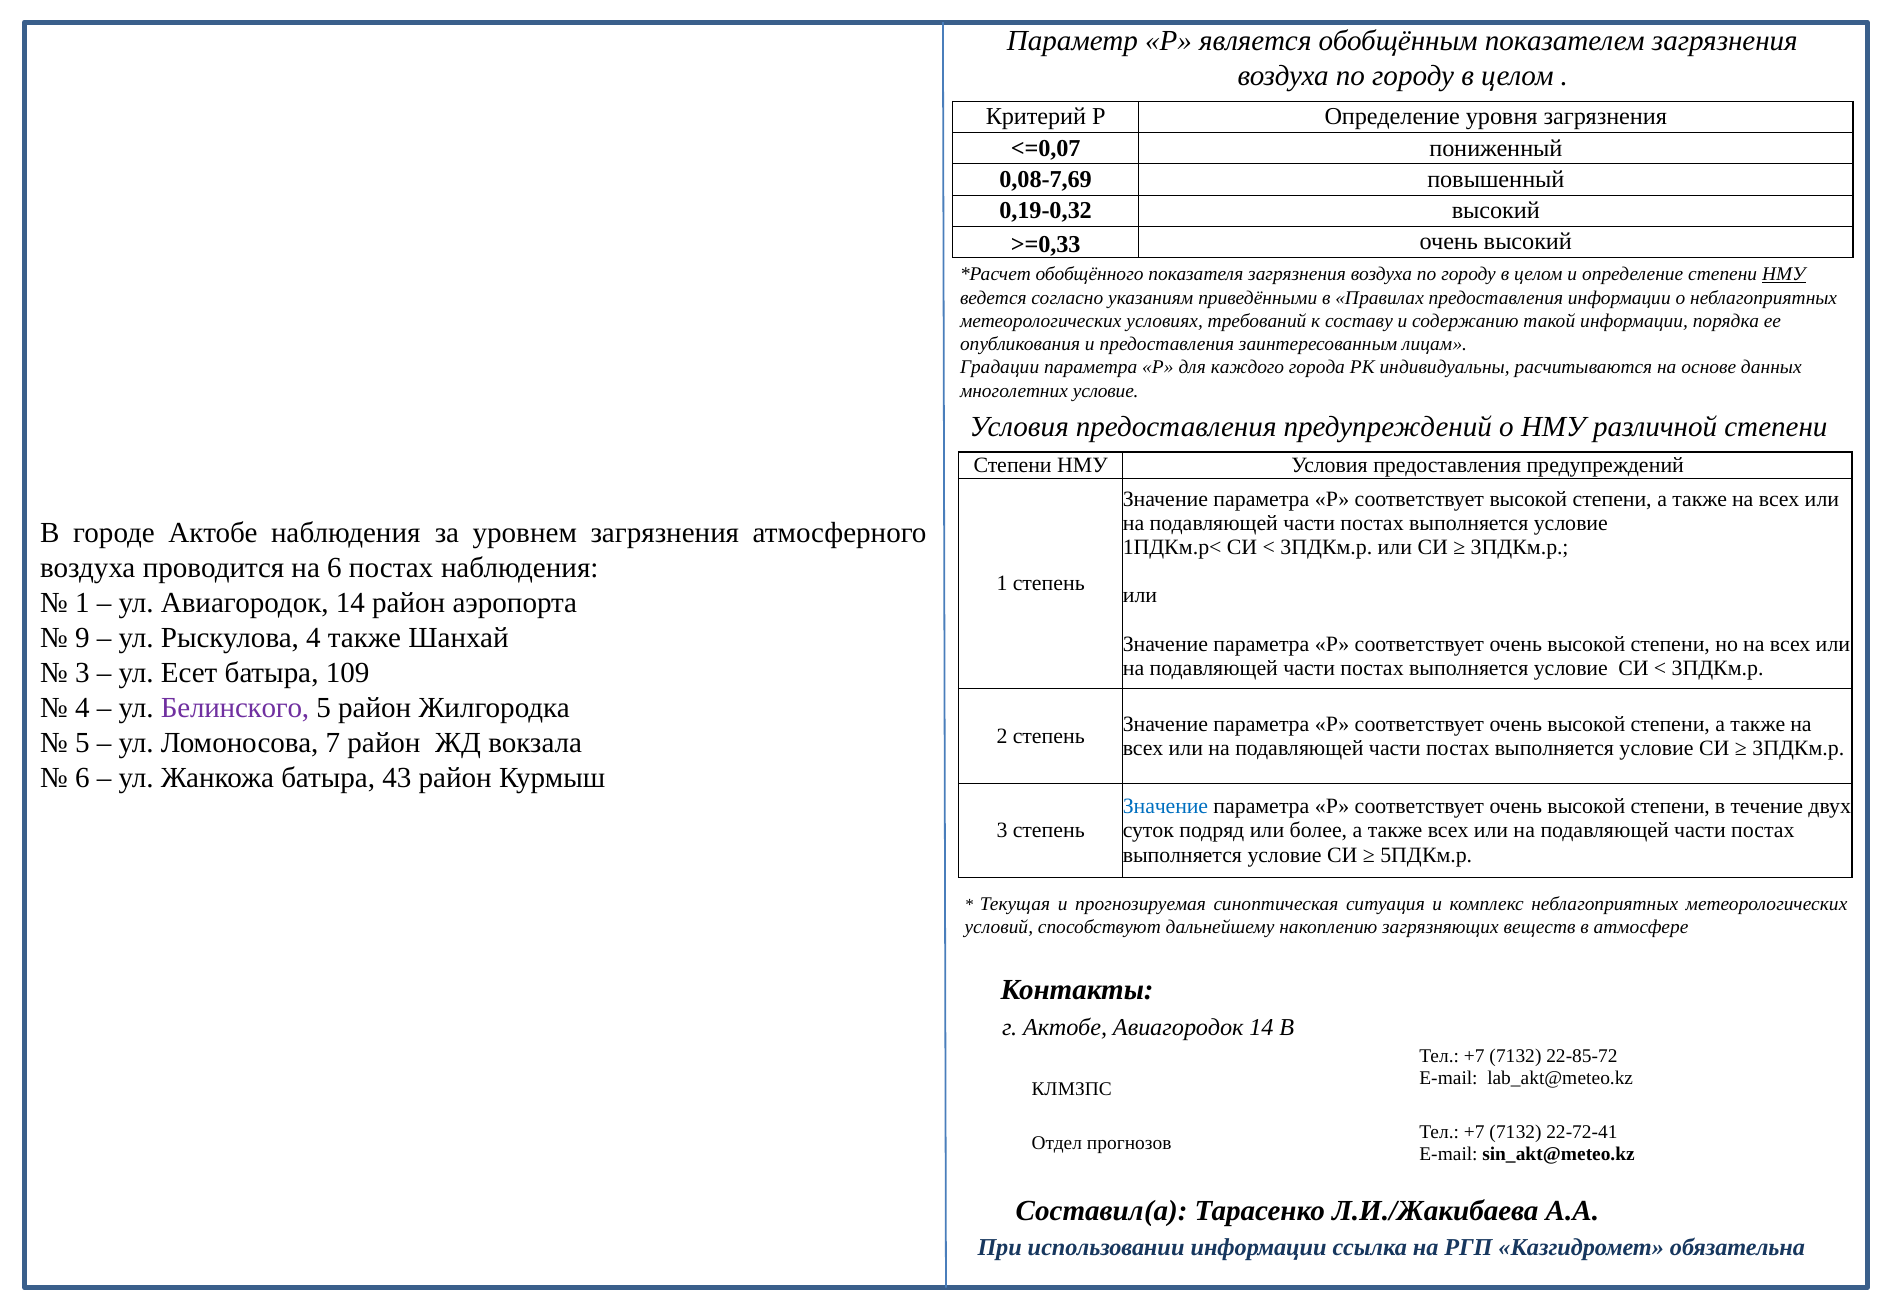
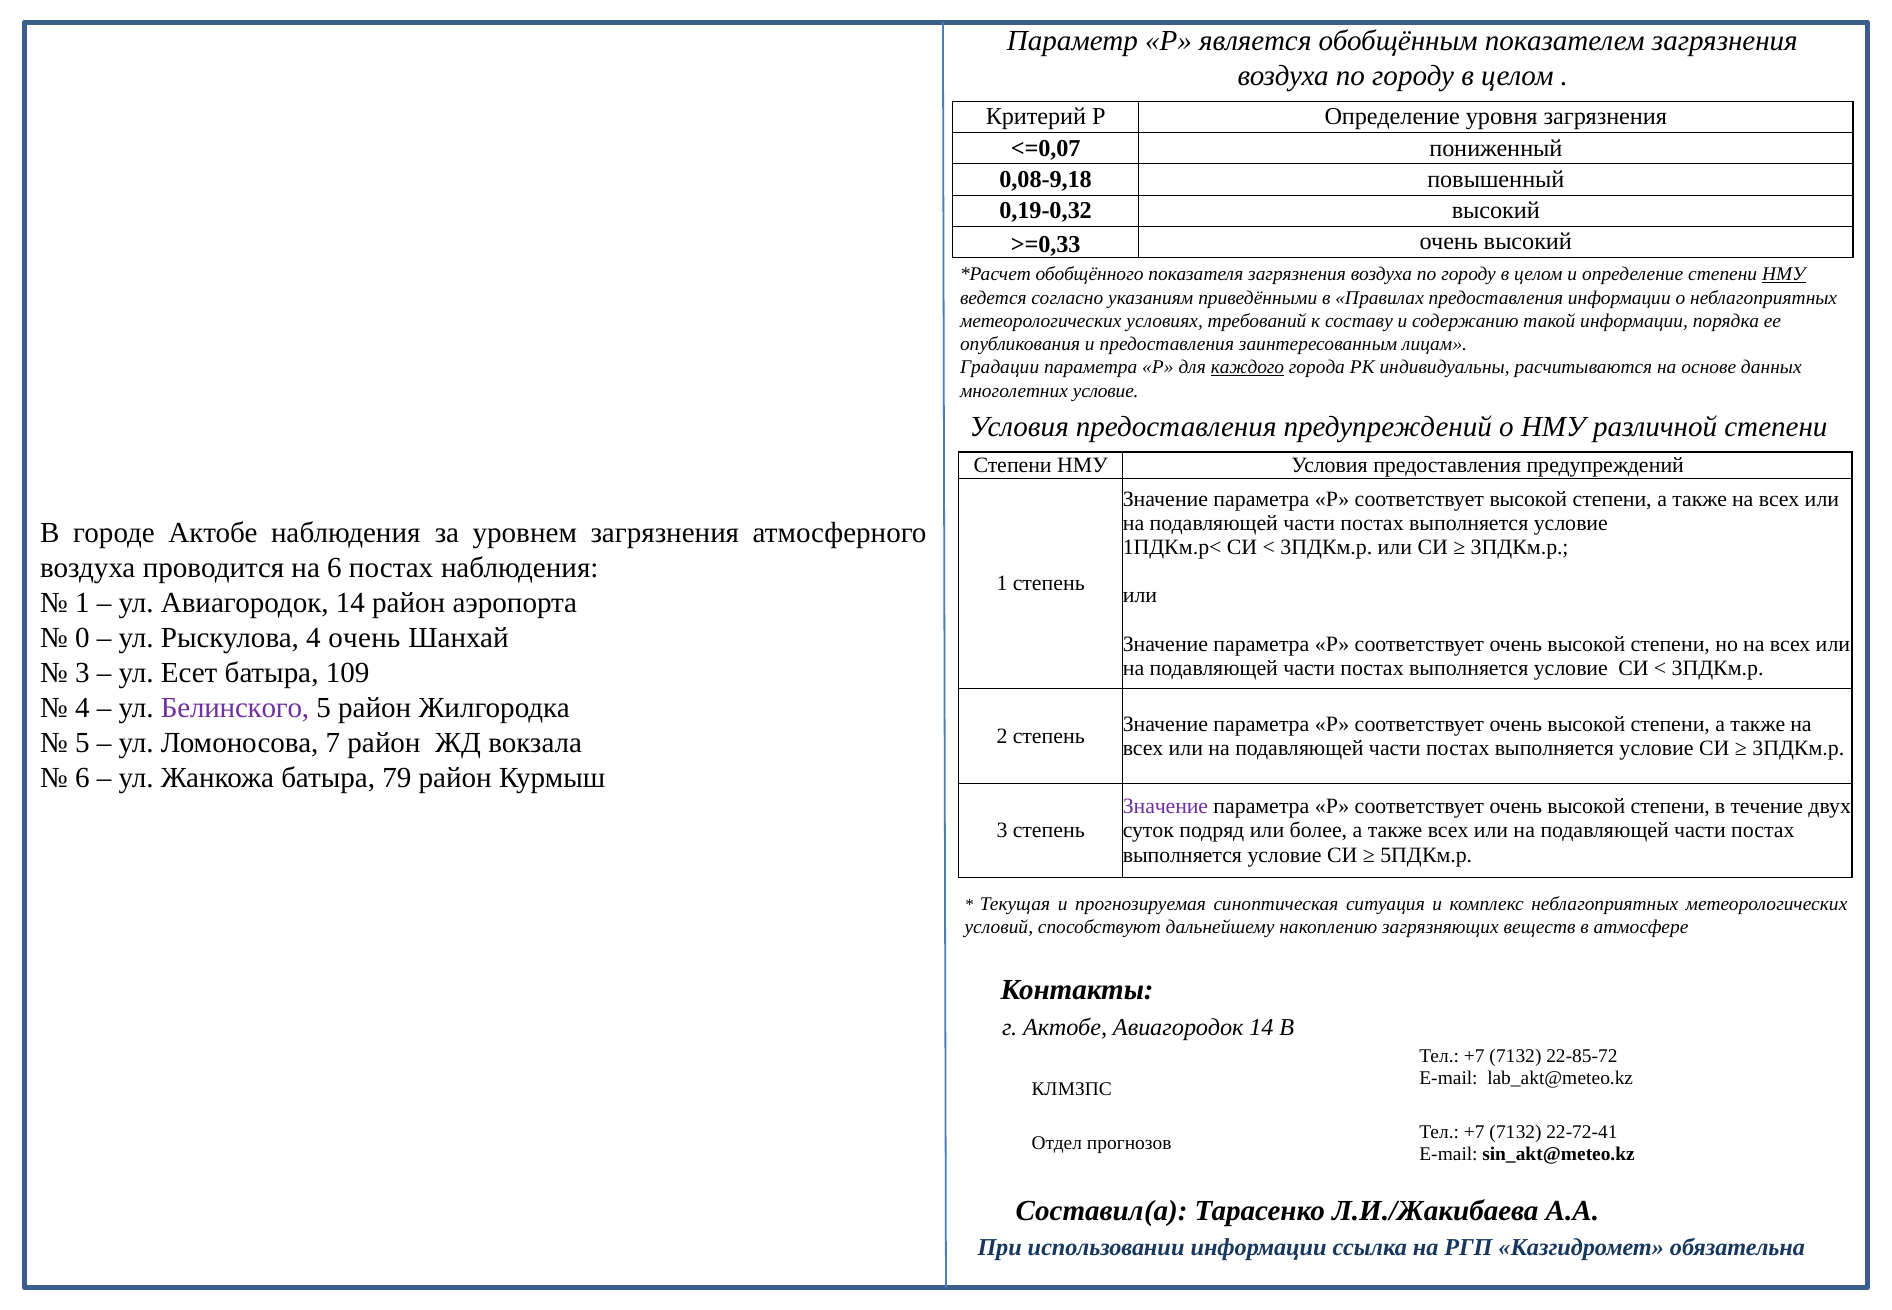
0,08-7,69: 0,08-7,69 -> 0,08-9,18 (1046, 180)
каждого underline: none -> present (1247, 367)
9: 9 -> 0 (82, 638)
4 также: также -> очень (364, 638)
43: 43 -> 79 (397, 777)
Значение colour: blue -> purple (1165, 806)
